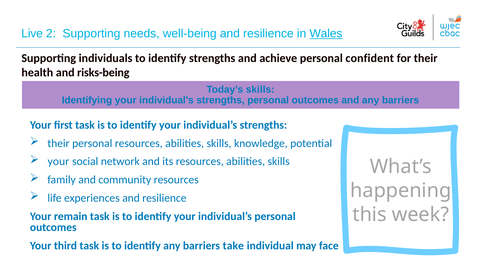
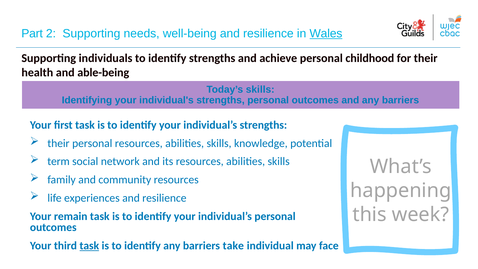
Live: Live -> Part (32, 34)
confident: confident -> childhood (370, 58)
risks-being: risks-being -> able-being (103, 73)
your: your -> term (59, 161)
task underline: none -> present (89, 246)
